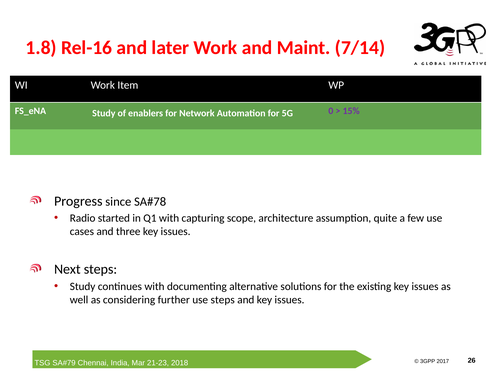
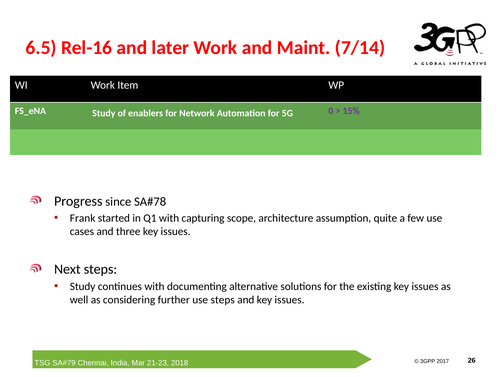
1.8: 1.8 -> 6.5 (41, 48)
Radio: Radio -> Frank (83, 218)
